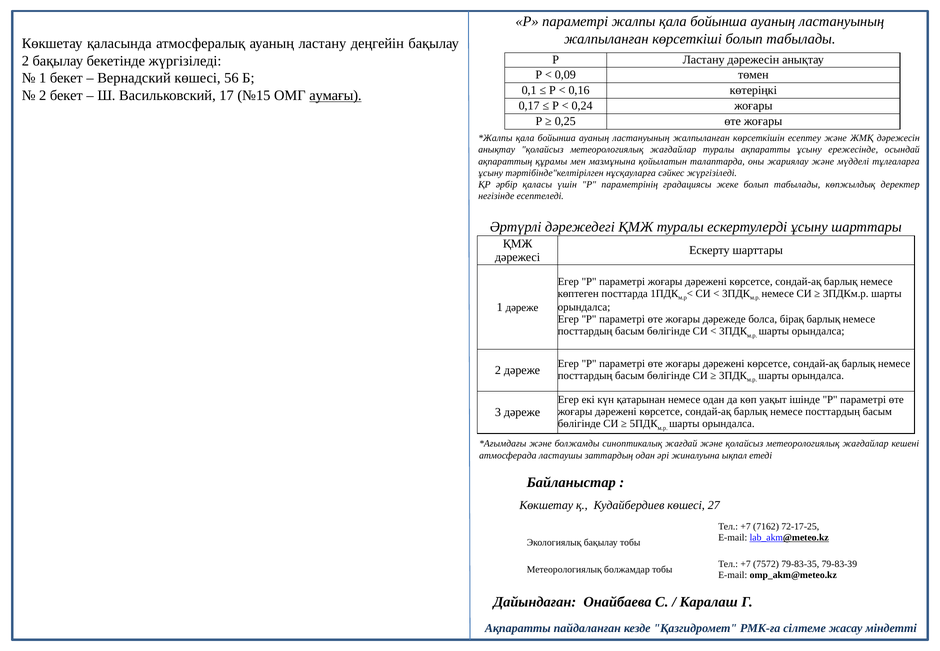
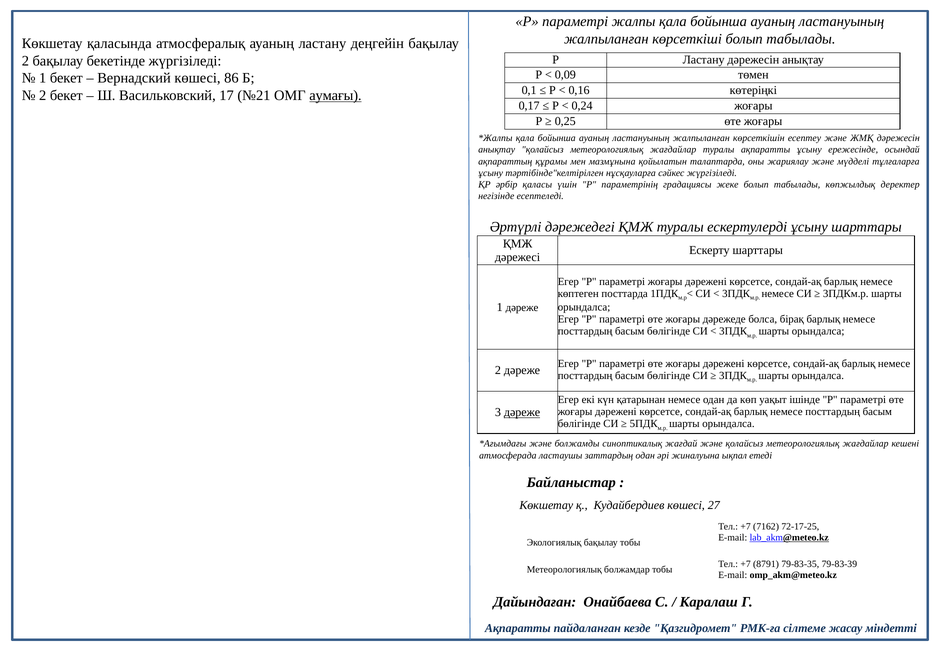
56: 56 -> 86 (231, 78)
№15: №15 -> №21 (254, 96)
дәреже underline: none -> present (522, 412)
7572: 7572 -> 8791 (766, 564)
